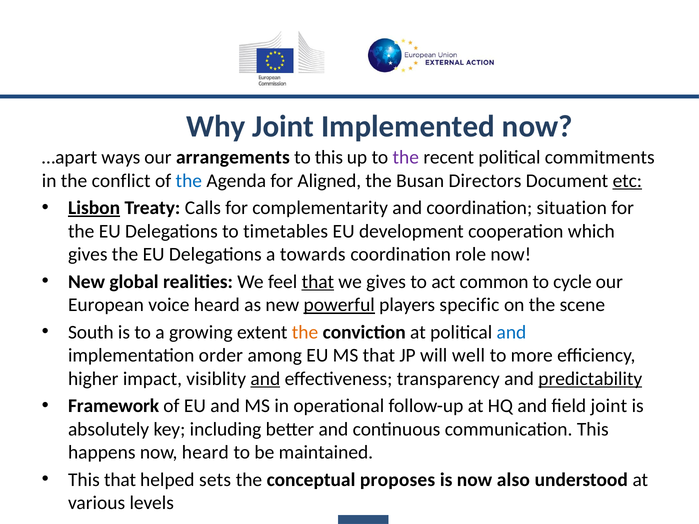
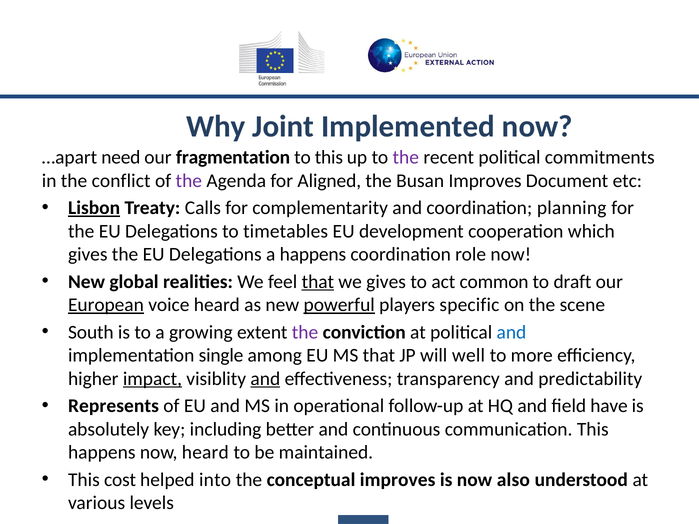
ways: ways -> need (121, 157)
arrangements: arrangements -> fragmentation (233, 157)
the colour: blue -> purple (189, 181)
Busan Directors: Directors -> Improves (485, 181)
etc underline: present -> none (627, 181)
situation: situation -> planning (572, 208)
a towards: towards -> happens (313, 255)
cycle: cycle -> draft (572, 282)
European underline: none -> present (106, 305)
the colour: orange -> purple (305, 332)
order: order -> single (221, 356)
impact underline: none -> present (152, 379)
predictability underline: present -> none (590, 379)
Framework: Framework -> Represents (114, 406)
field joint: joint -> have (609, 406)
This that: that -> cost (120, 480)
sets: sets -> into (215, 480)
conceptual proposes: proposes -> improves (398, 480)
